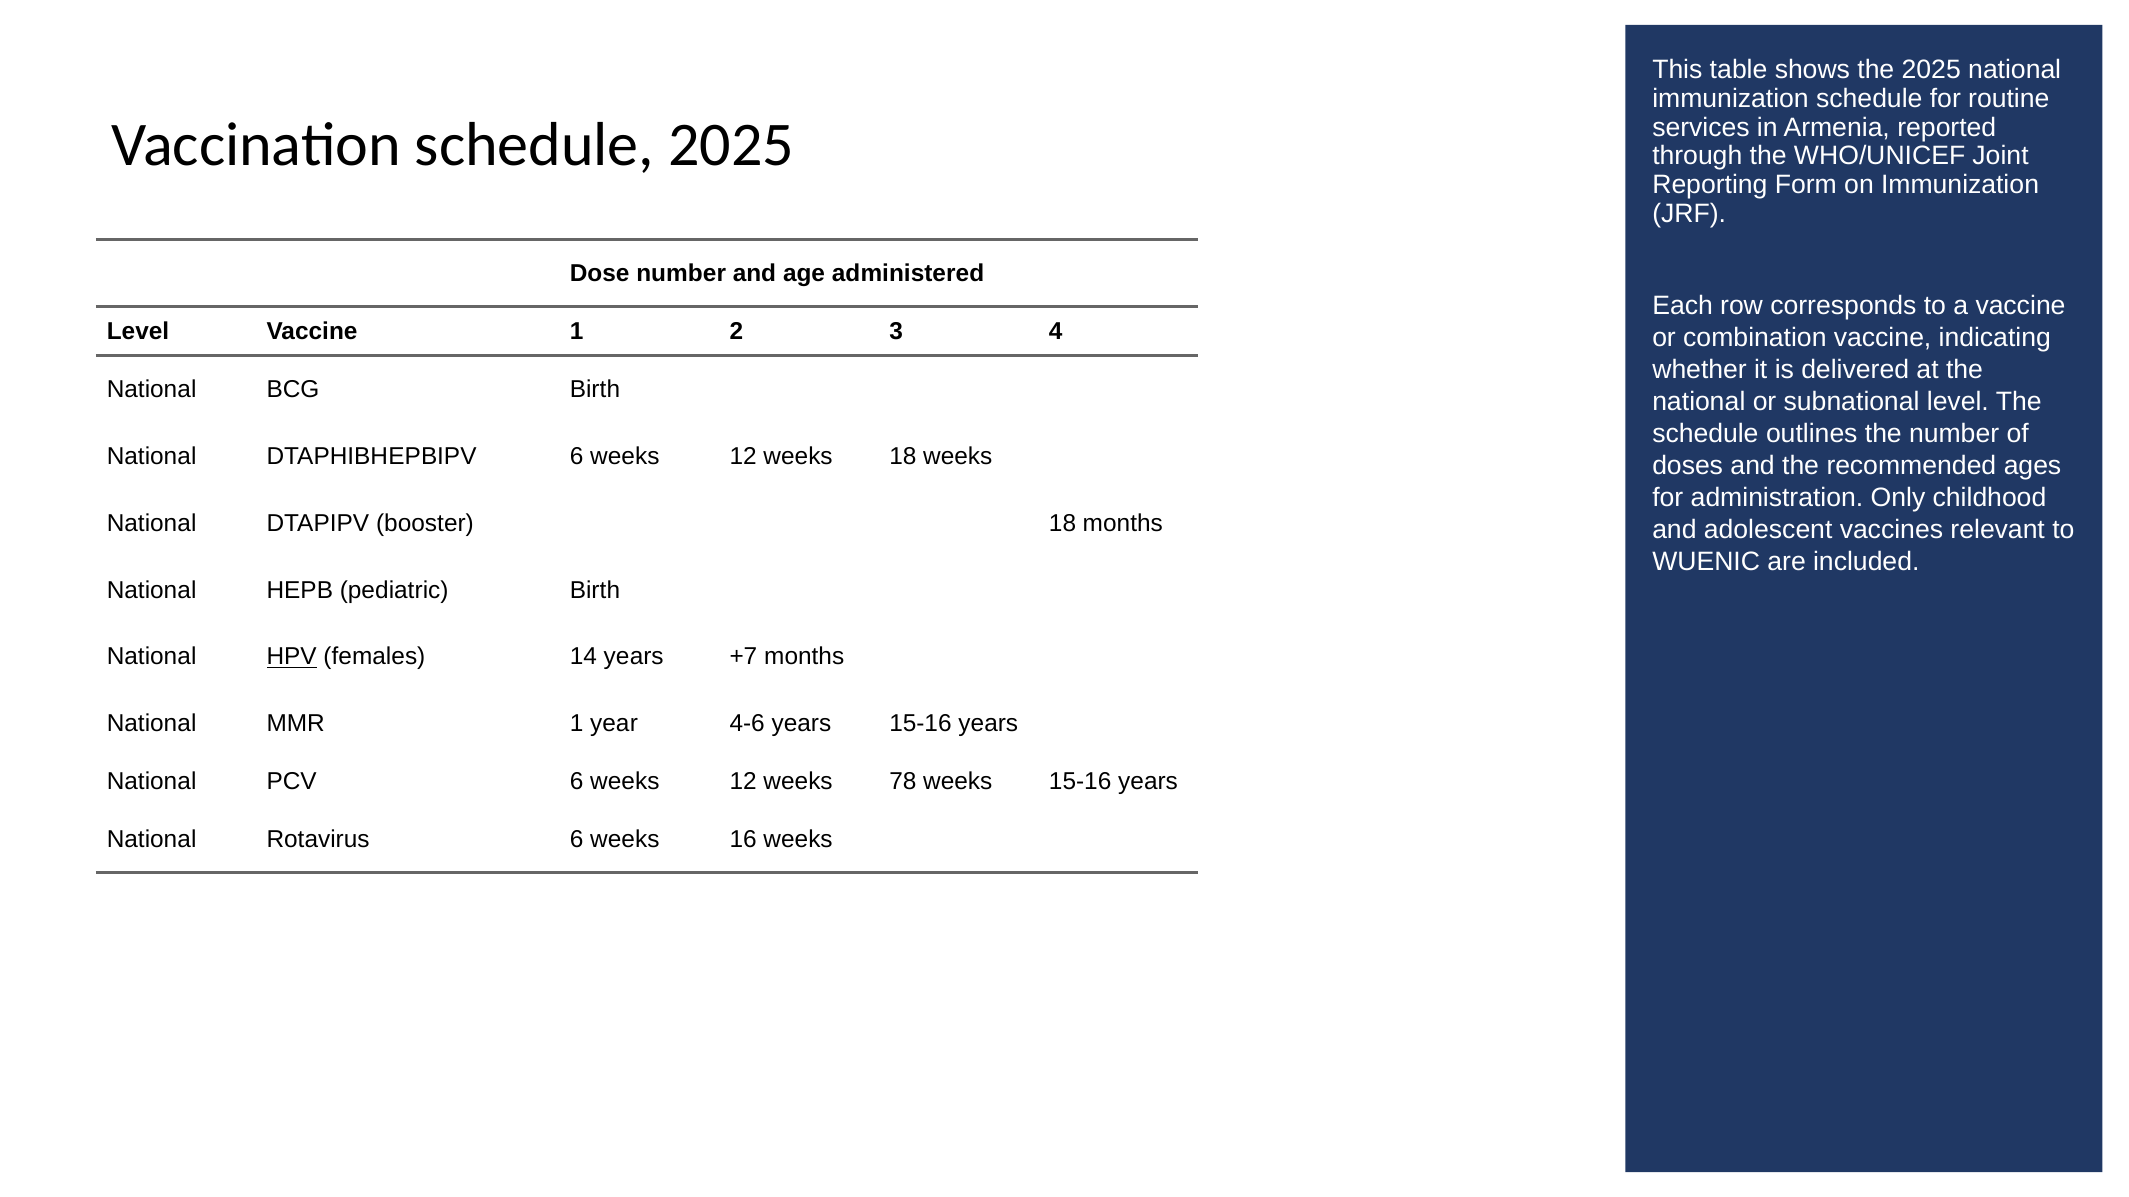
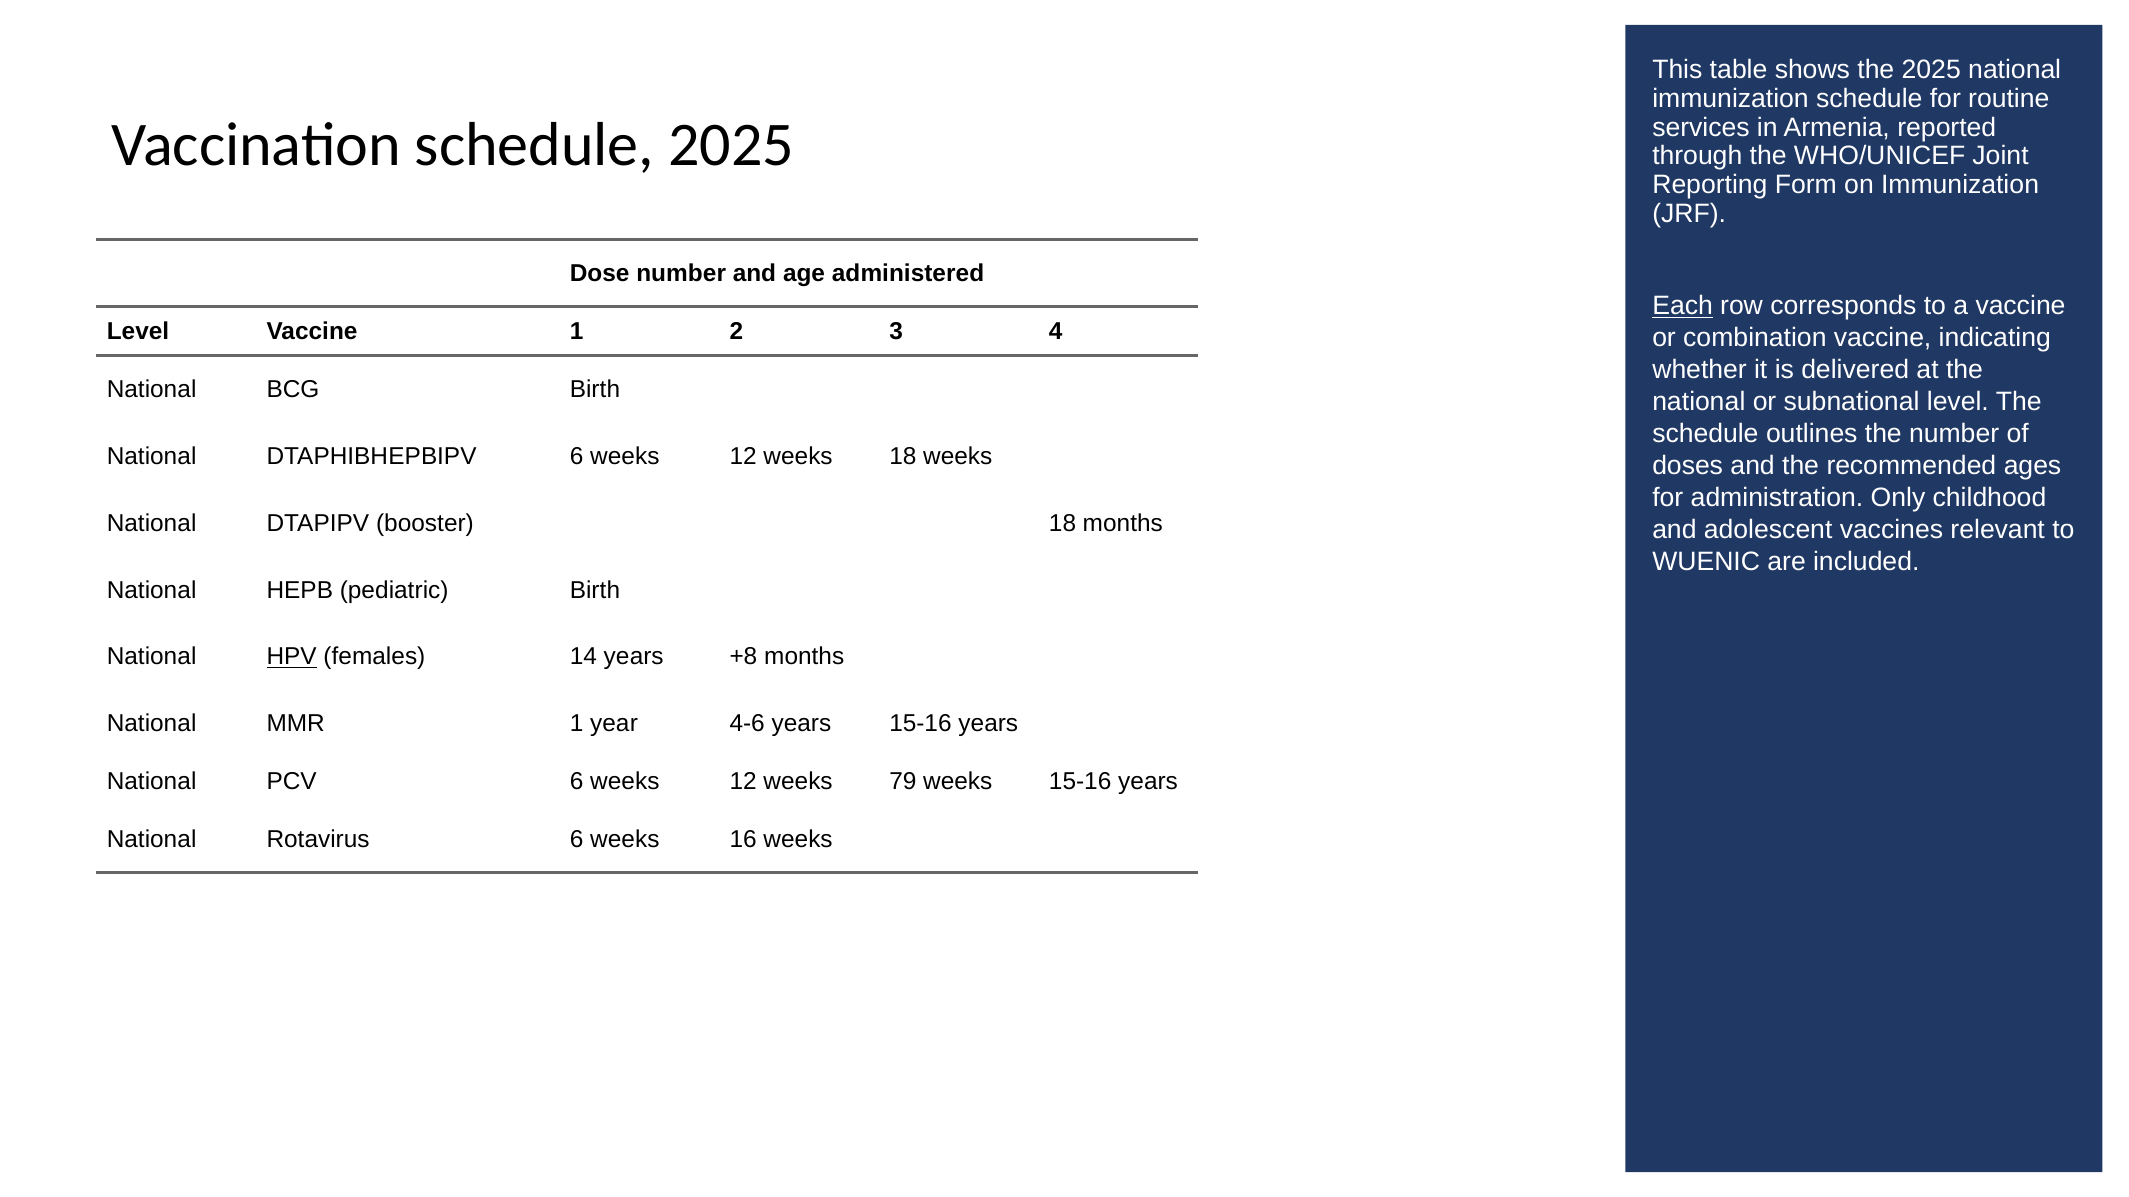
Each underline: none -> present (1683, 306)
+7: +7 -> +8 (743, 657)
78: 78 -> 79 (903, 782)
